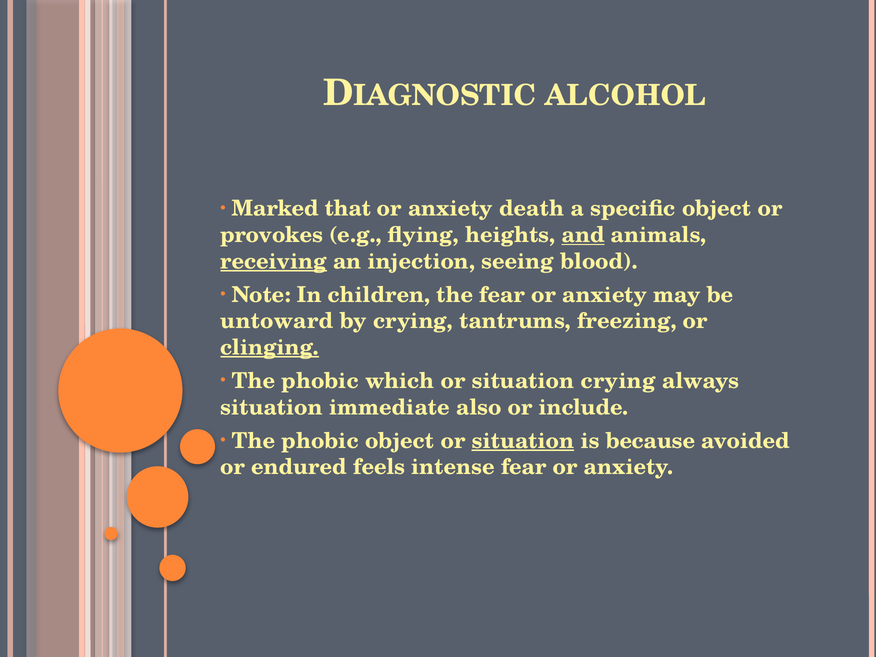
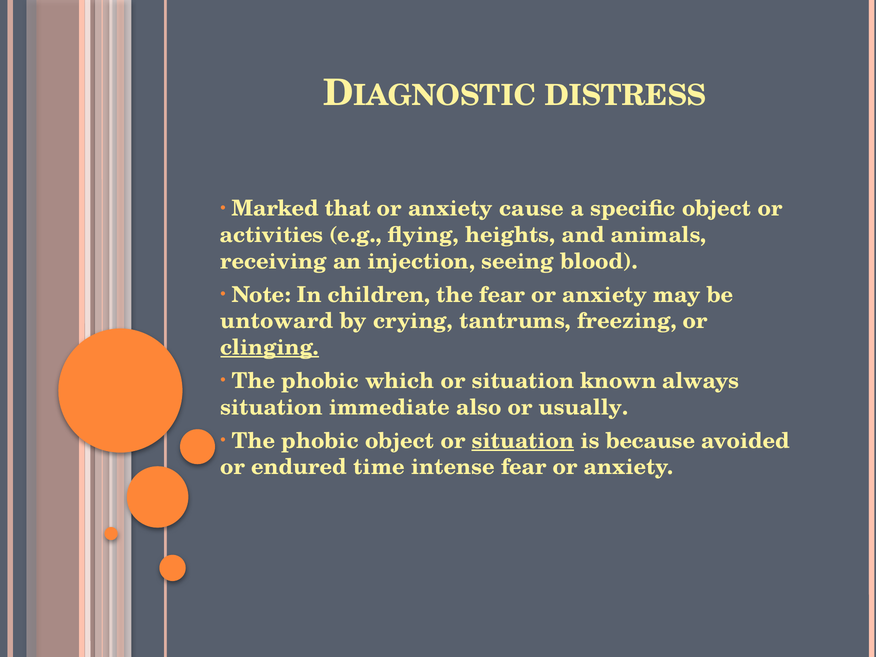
ALCOHOL: ALCOHOL -> DISTRESS (625, 96)
death: death -> cause (532, 209)
provokes: provokes -> activities (272, 235)
and underline: present -> none (583, 235)
receiving underline: present -> none (274, 261)
situation crying: crying -> known (618, 381)
include: include -> usually (584, 407)
feels: feels -> time (379, 467)
